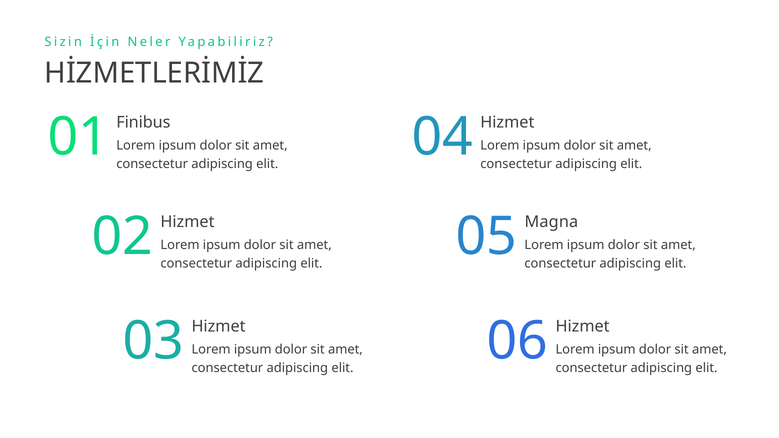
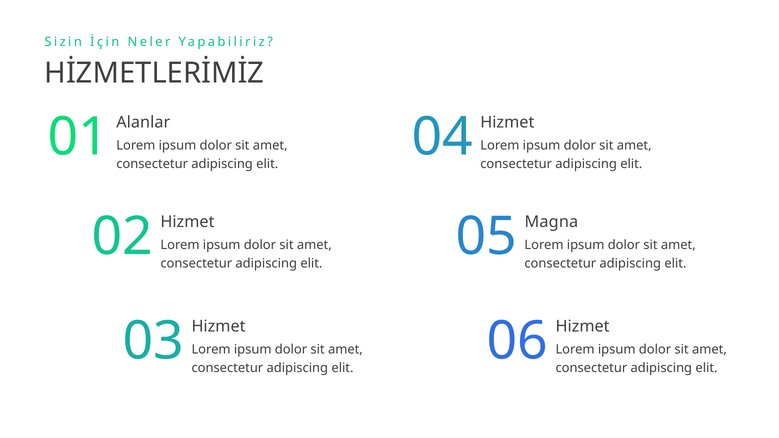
Finibus: Finibus -> Alanlar (143, 122)
